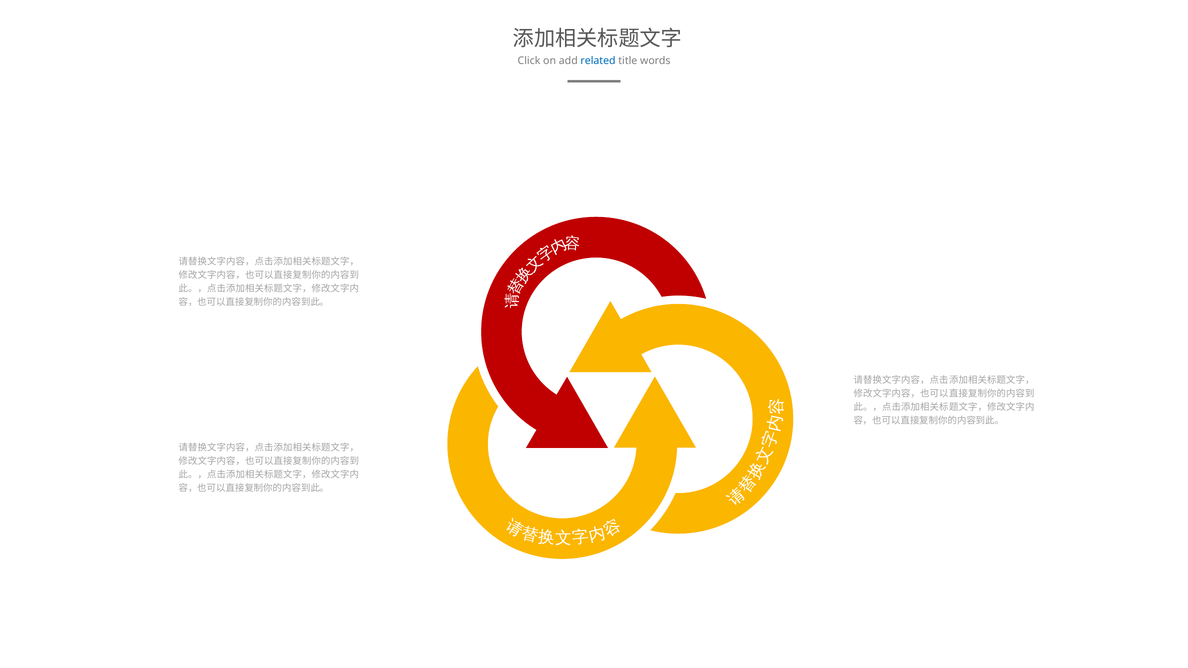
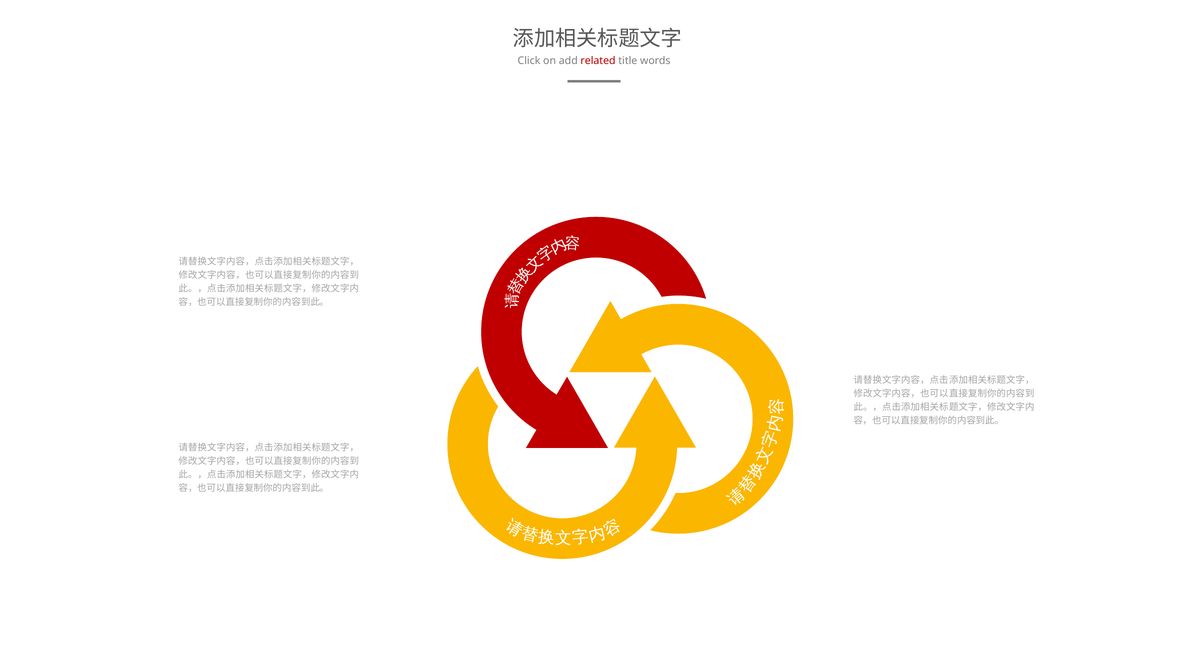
related colour: blue -> red (598, 61)
